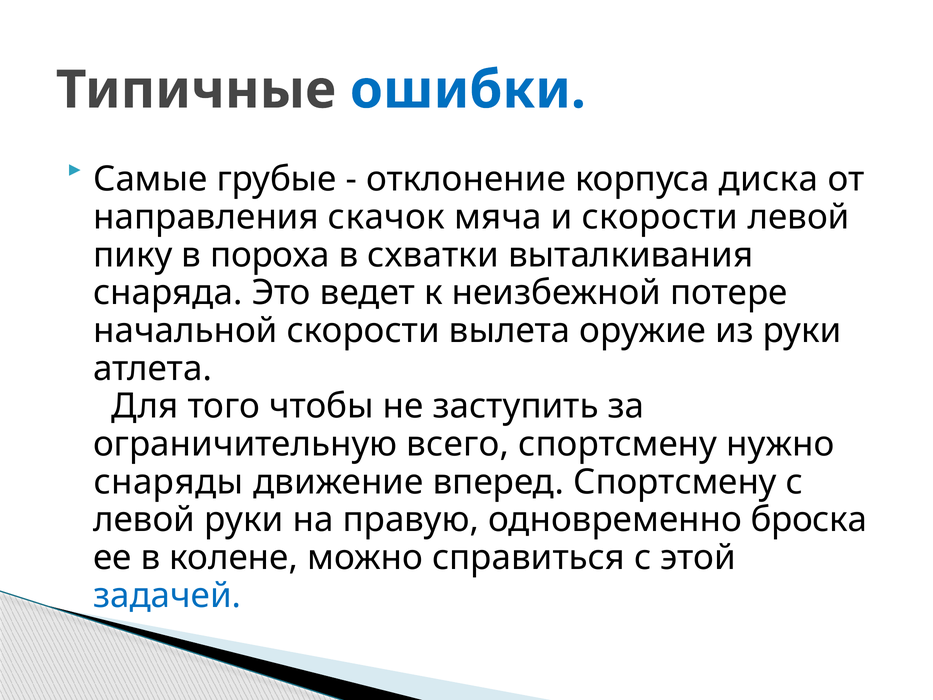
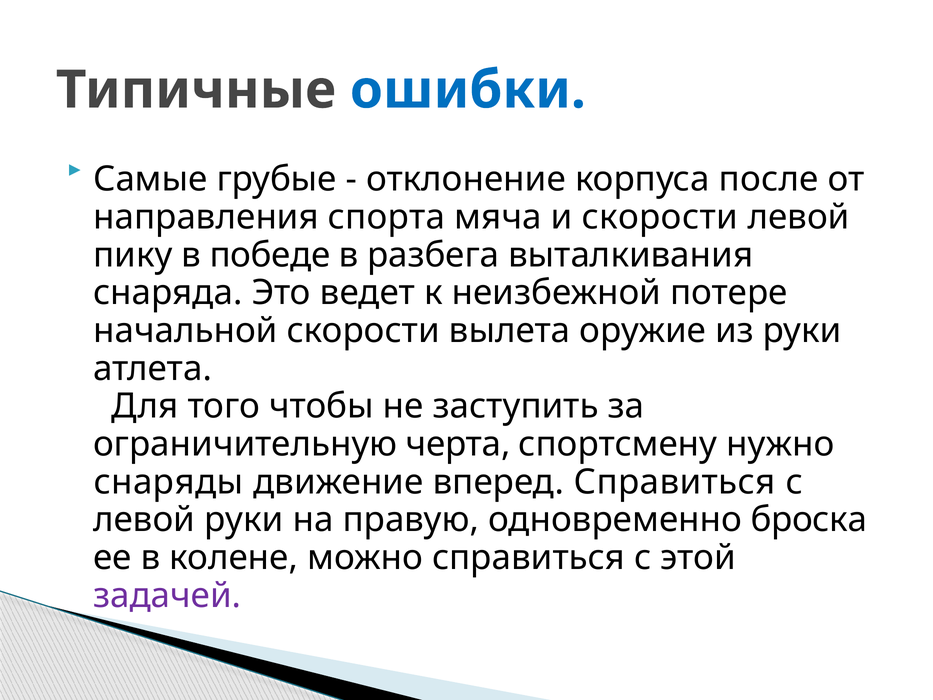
диска: диска -> после (769, 179)
скачок: скачок -> спорта (387, 217)
пороха: пороха -> победе (270, 255)
схватки: схватки -> разбега (433, 255)
всего: всего -> черта (458, 444)
вперед Спортсмену: Спортсмену -> Справиться (675, 482)
задачей colour: blue -> purple (167, 595)
